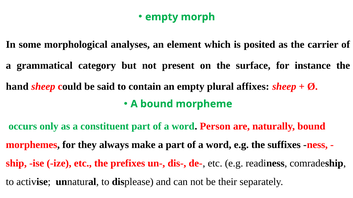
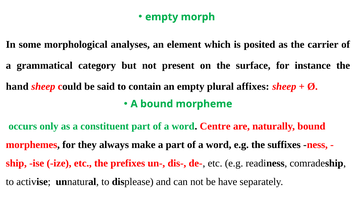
Person: Person -> Centre (215, 127)
their: their -> have (228, 182)
